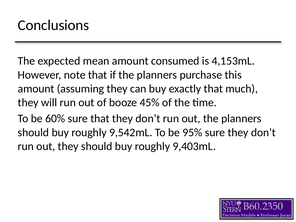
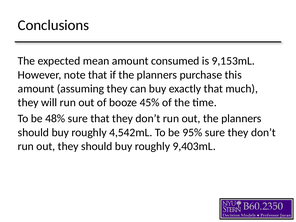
4,153mL: 4,153mL -> 9,153mL (233, 61)
60%: 60% -> 48% (55, 119)
9,542mL: 9,542mL -> 4,542mL (131, 132)
